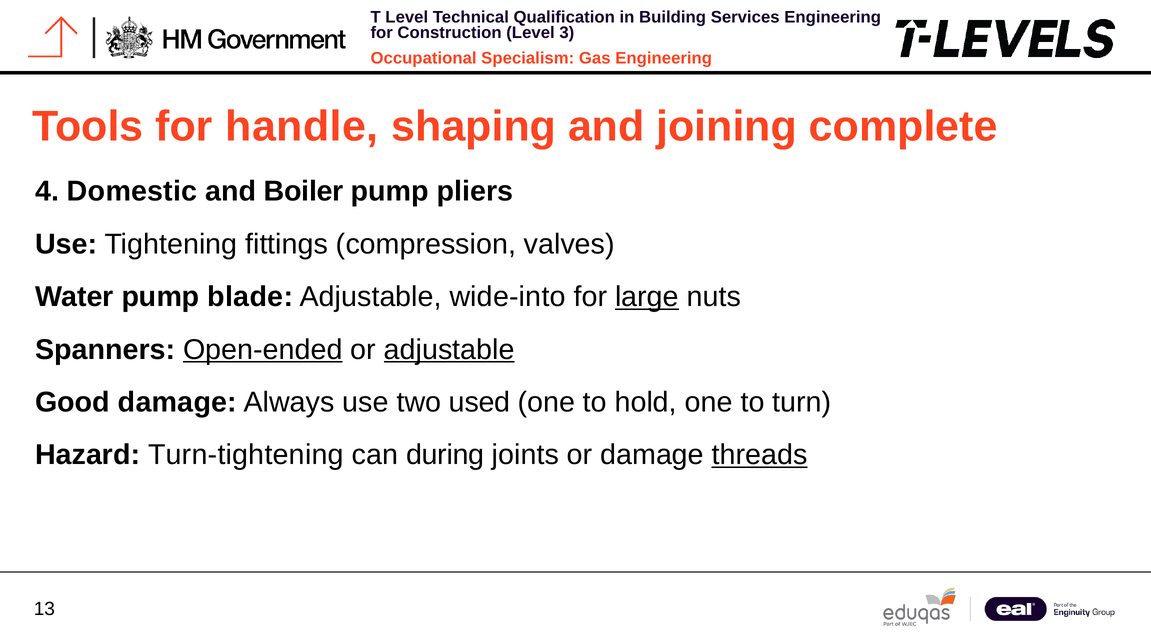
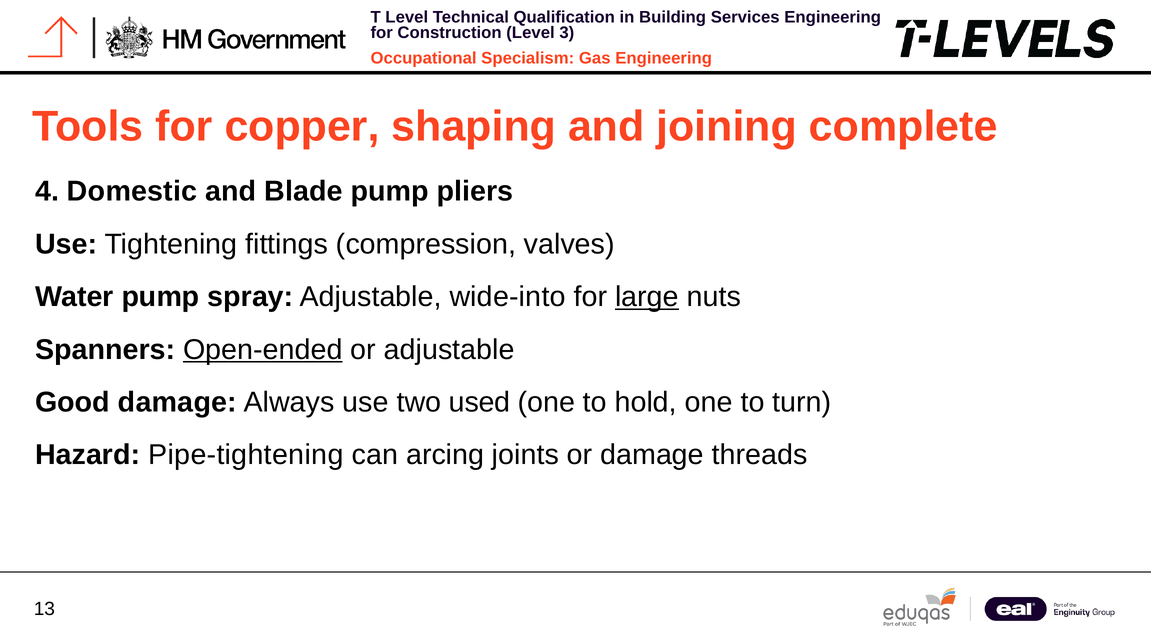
handle: handle -> copper (302, 126)
Boiler: Boiler -> Blade (304, 191)
blade: blade -> spray (250, 297)
adjustable underline: present -> none (449, 350)
Turn-tightening: Turn-tightening -> Pipe-tightening (246, 455)
during: during -> arcing (445, 455)
threads underline: present -> none (760, 455)
